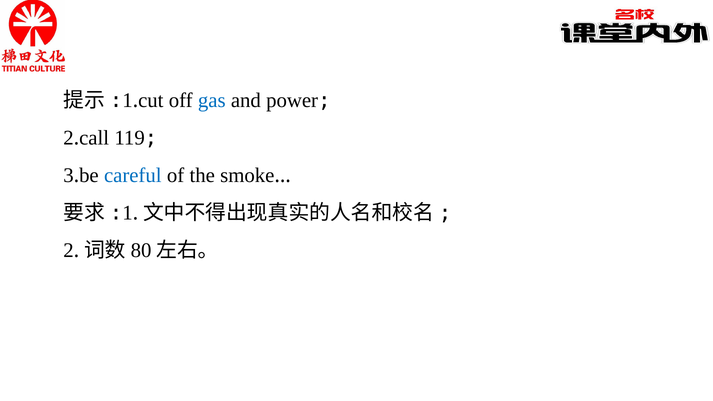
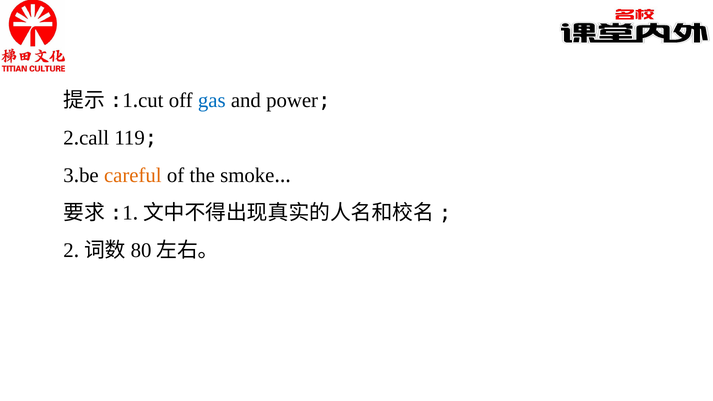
careful colour: blue -> orange (133, 176)
